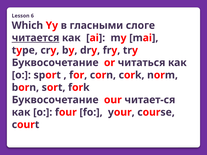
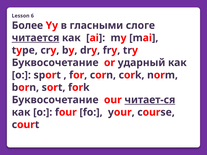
Which: Which -> Более (27, 25)
читаться: читаться -> ударный (142, 63)
читает-ся underline: none -> present (150, 100)
